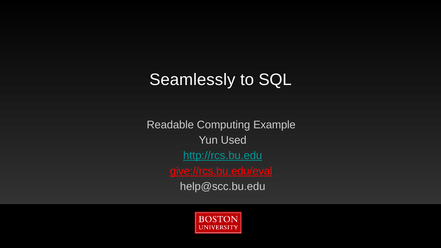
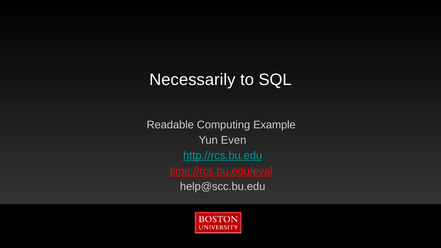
Seamlessly: Seamlessly -> Necessarily (192, 80)
Used: Used -> Even (234, 140)
give://rcs.bu.edu/eval: give://rcs.bu.edu/eval -> time://rcs.bu.edu/eval (221, 171)
